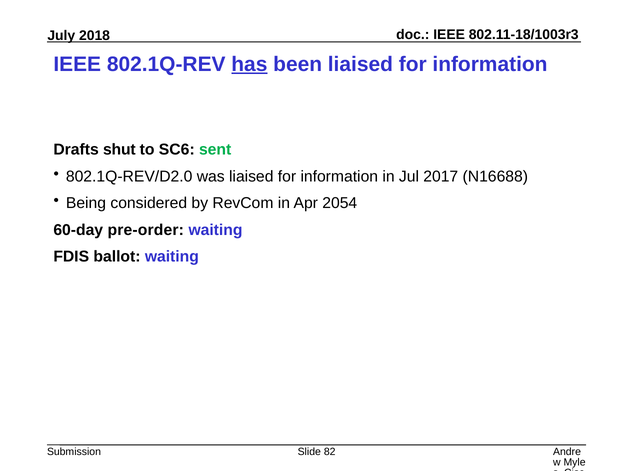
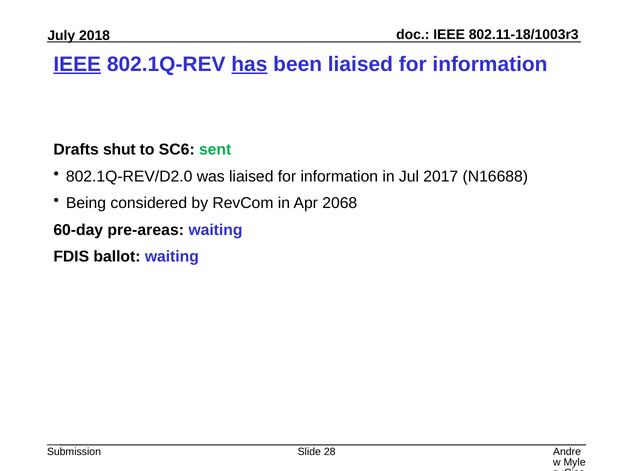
IEEE underline: none -> present (77, 64)
2054: 2054 -> 2068 (340, 203)
pre-order: pre-order -> pre-areas (146, 230)
82: 82 -> 28 (330, 452)
